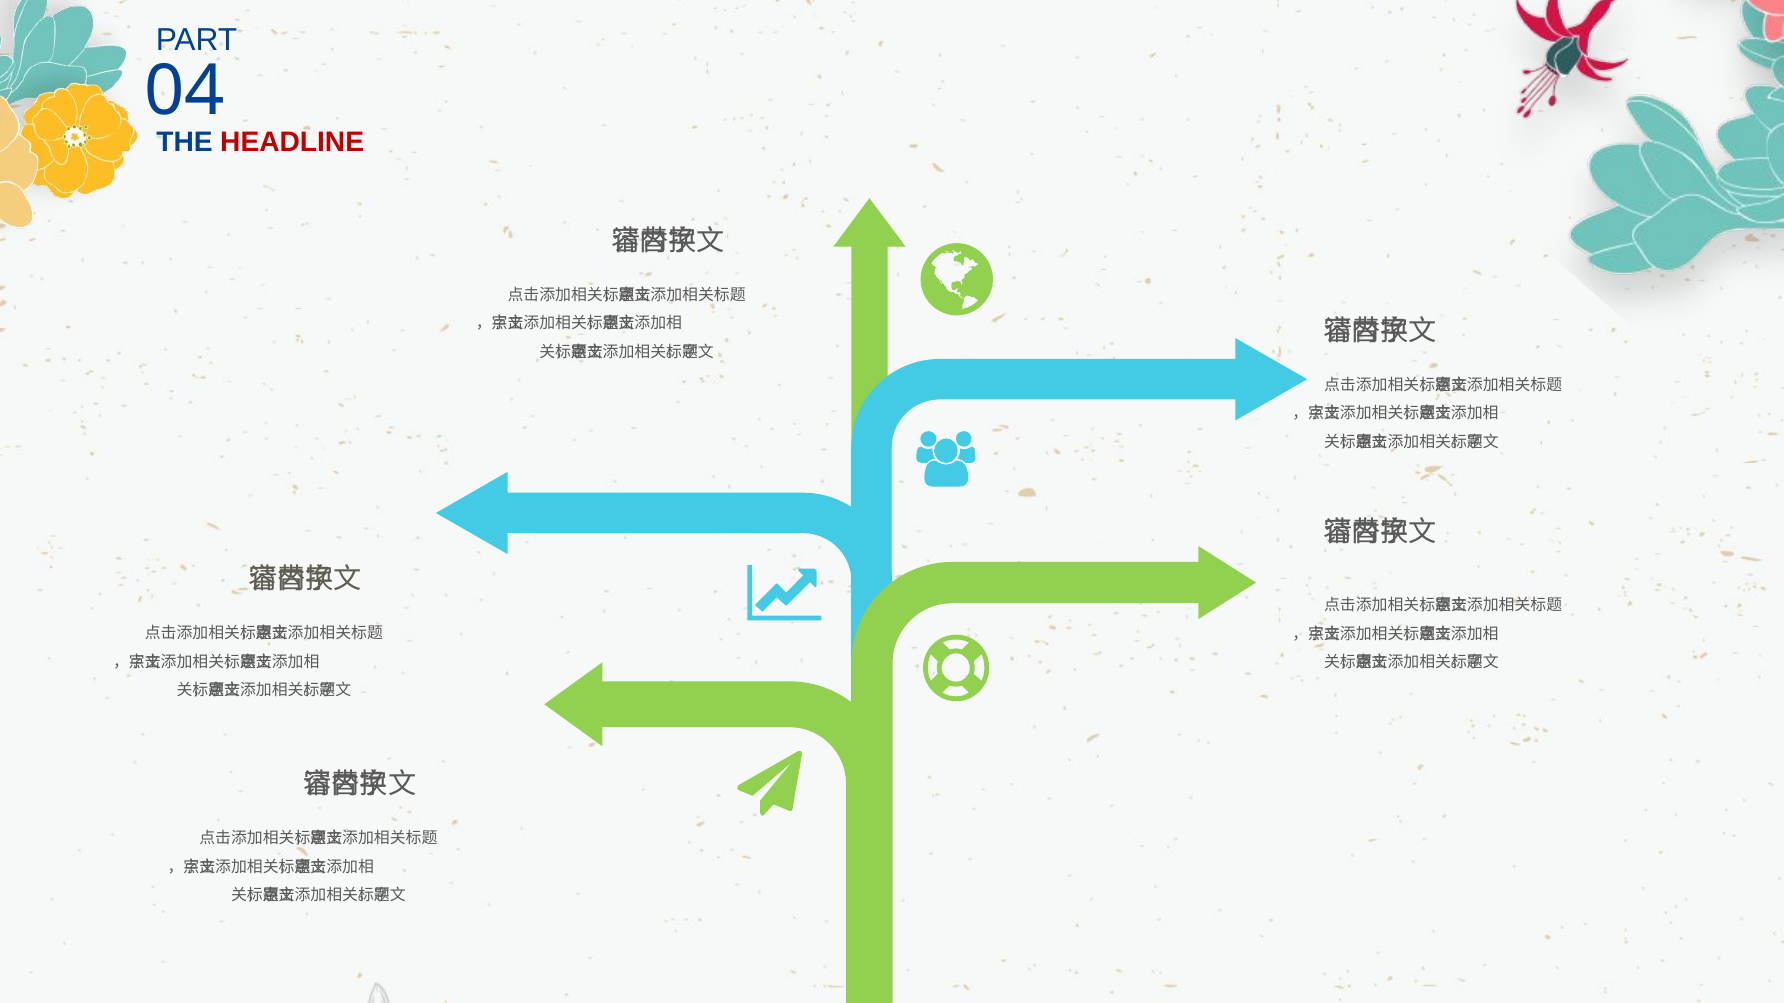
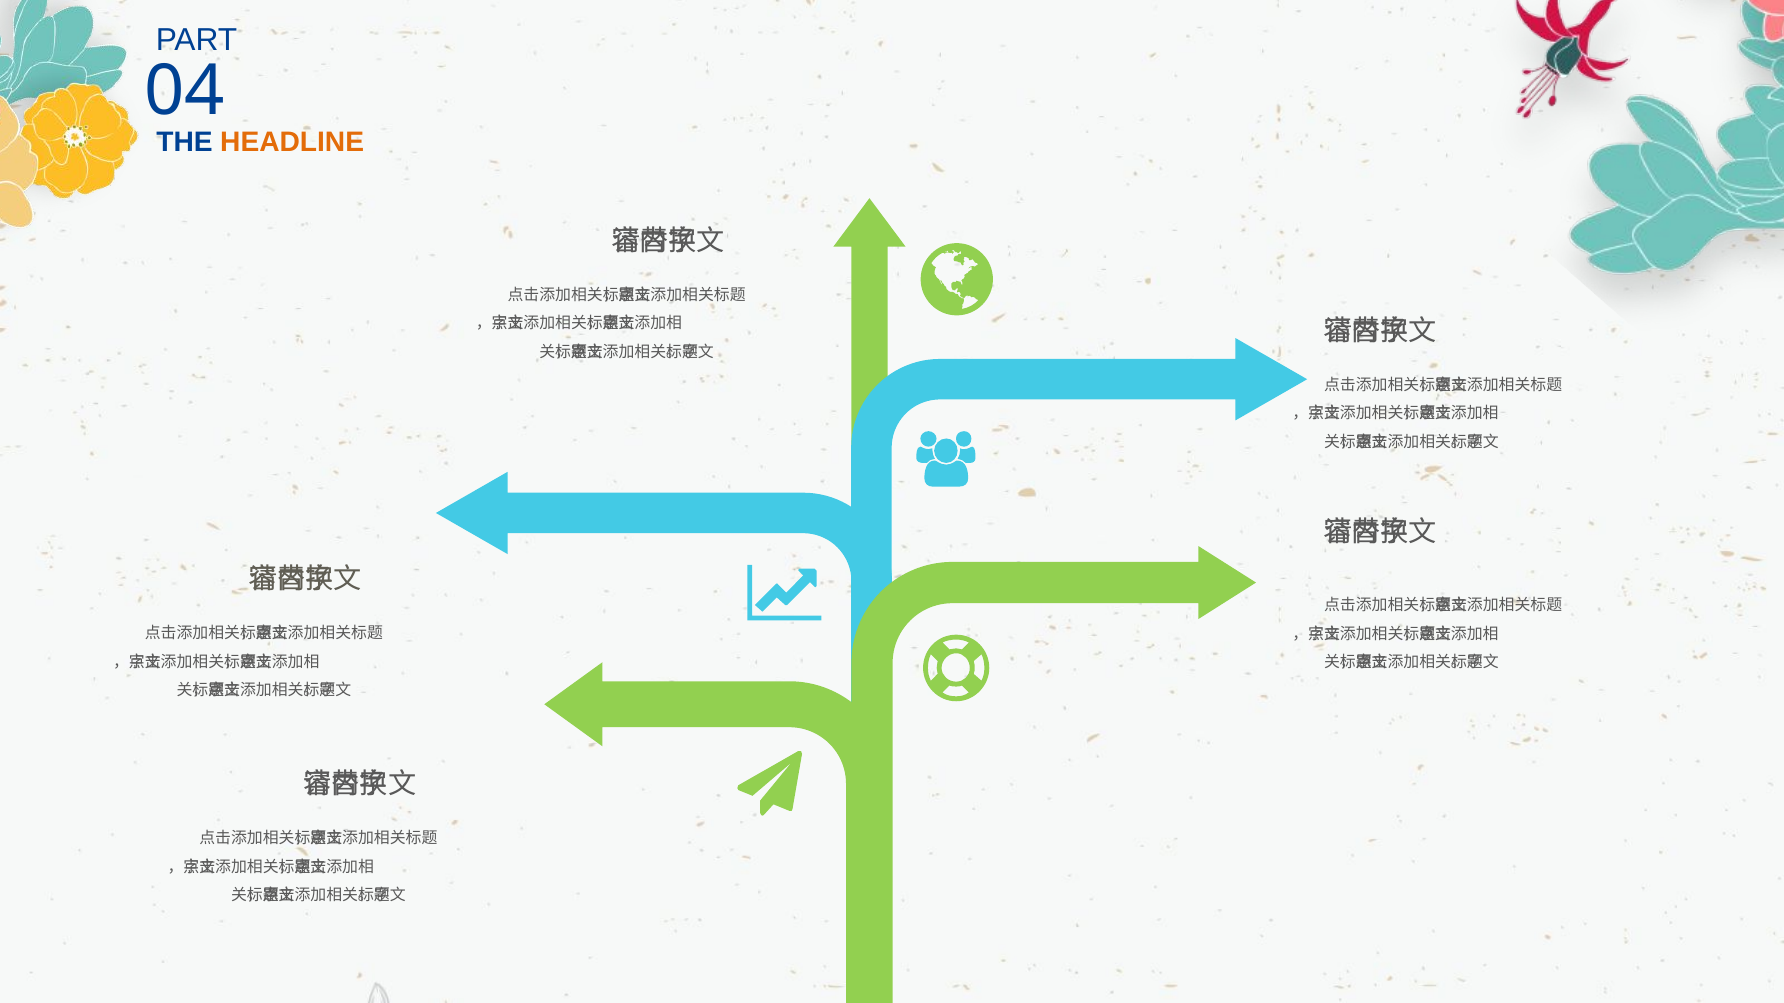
HEADLINE colour: red -> orange (292, 142)
